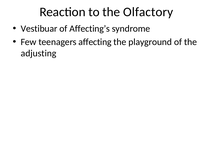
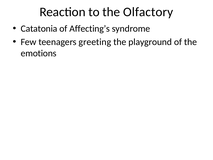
Vestibuar: Vestibuar -> Catatonia (39, 29)
affecting: affecting -> greeting (95, 42)
adjusting: adjusting -> emotions (39, 53)
